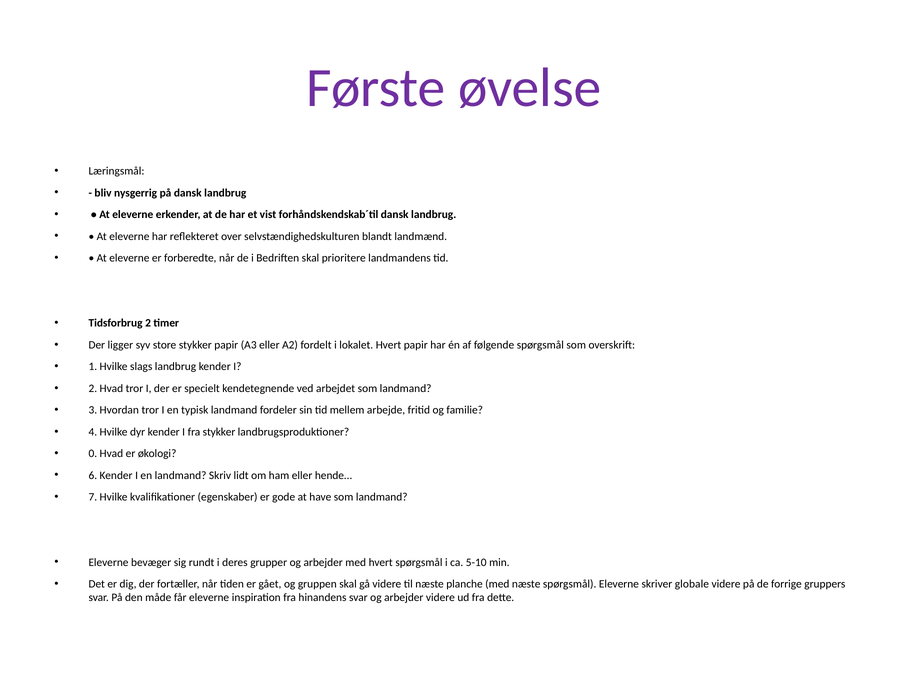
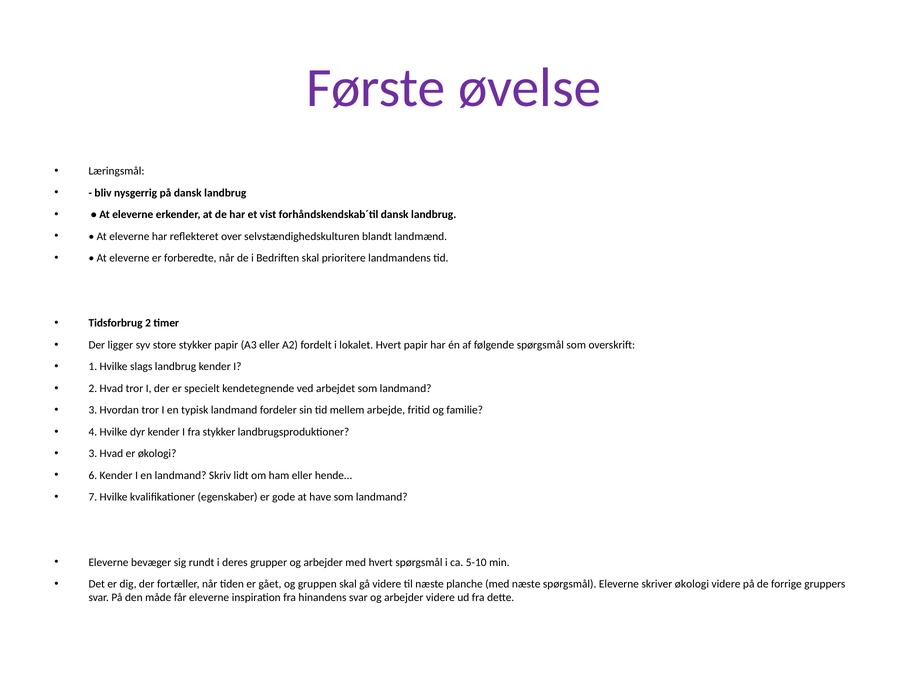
0: 0 -> 3 (93, 454)
skriver globale: globale -> økologi (692, 584)
